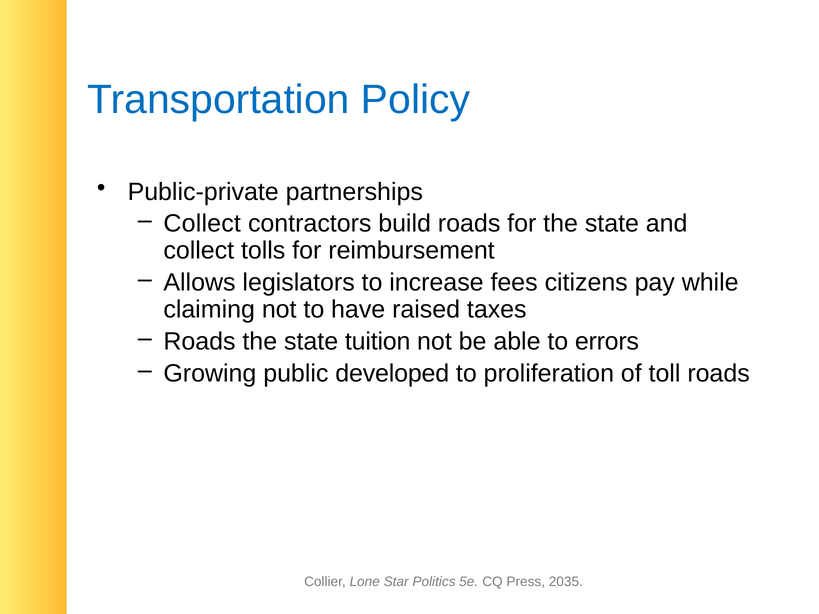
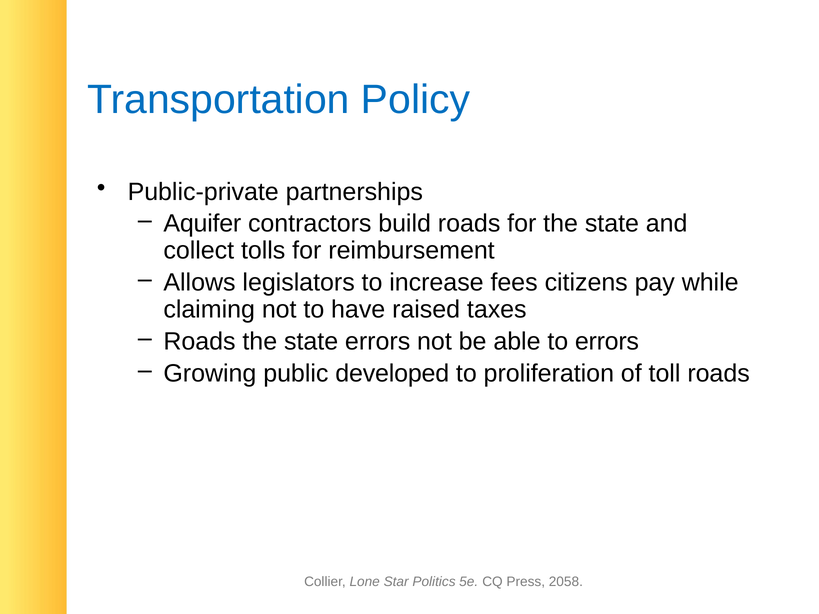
Collect: Collect -> Aquifer (202, 224)
state tuition: tuition -> errors (378, 342)
2035: 2035 -> 2058 (566, 582)
